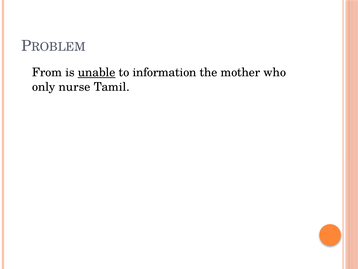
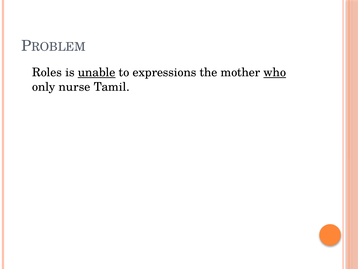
From: From -> Roles (47, 72)
information: information -> expressions (164, 72)
who underline: none -> present (275, 72)
